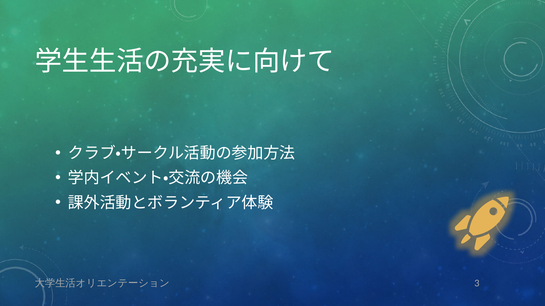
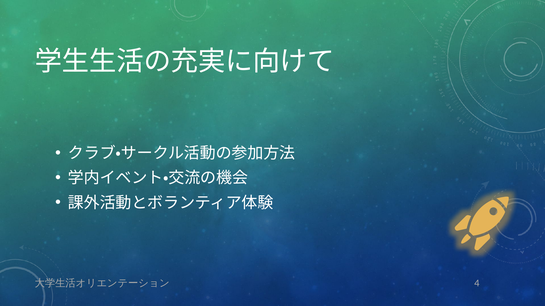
3: 3 -> 4 (477, 284)
